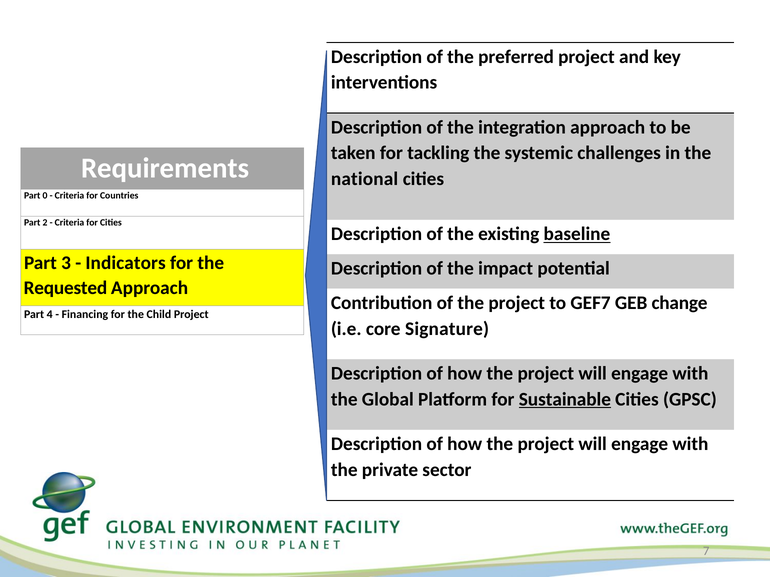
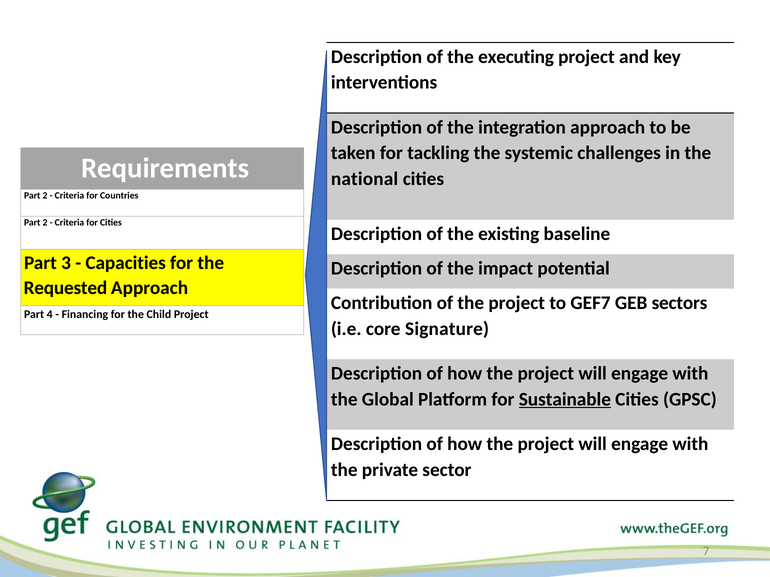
preferred: preferred -> executing (516, 57)
0: 0 -> 2 (45, 196)
baseline underline: present -> none (577, 234)
Indicators: Indicators -> Capacities (126, 263)
change: change -> sectors (680, 303)
